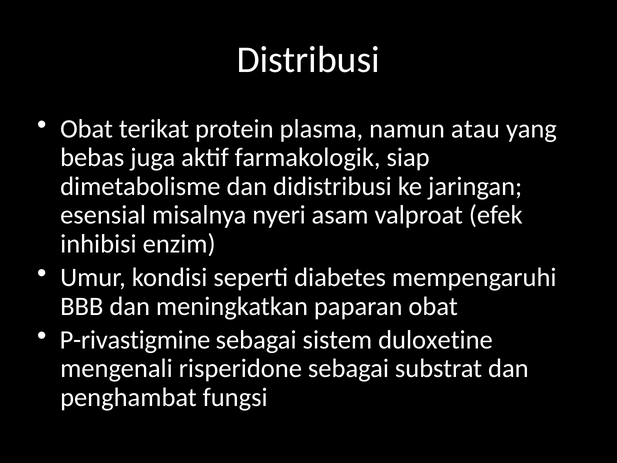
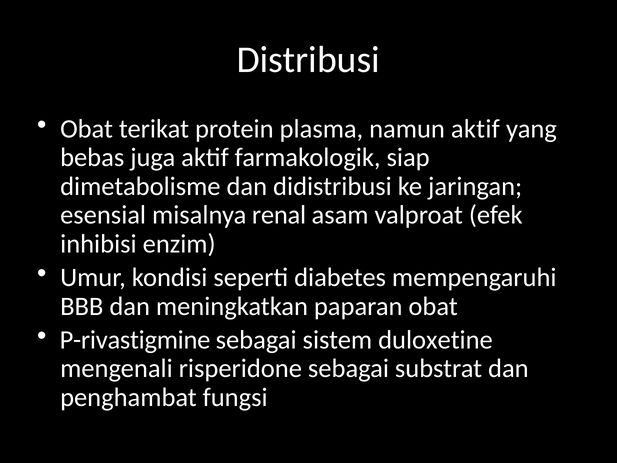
namun atau: atau -> aktif (475, 129)
nyeri: nyeri -> renal (279, 215)
